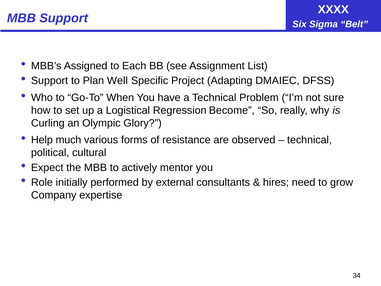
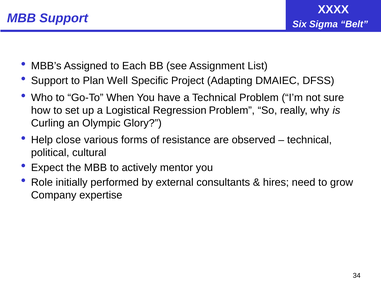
Regression Become: Become -> Problem (232, 110)
much: much -> close (68, 140)
